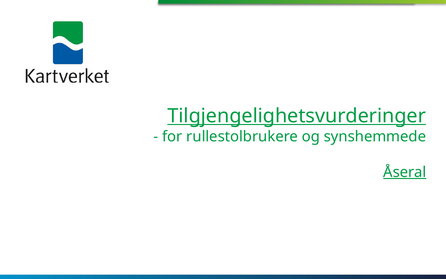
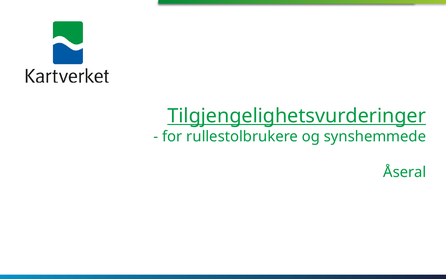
Åseral underline: present -> none (405, 172)
